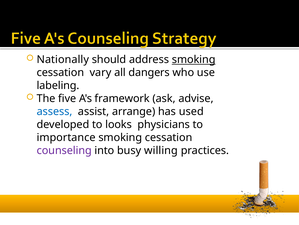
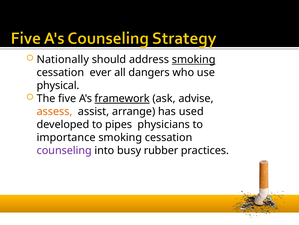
vary: vary -> ever (101, 72)
labeling: labeling -> physical (58, 85)
framework underline: none -> present (122, 98)
assess colour: blue -> orange (55, 111)
looks: looks -> pipes (119, 124)
willing: willing -> rubber (161, 150)
